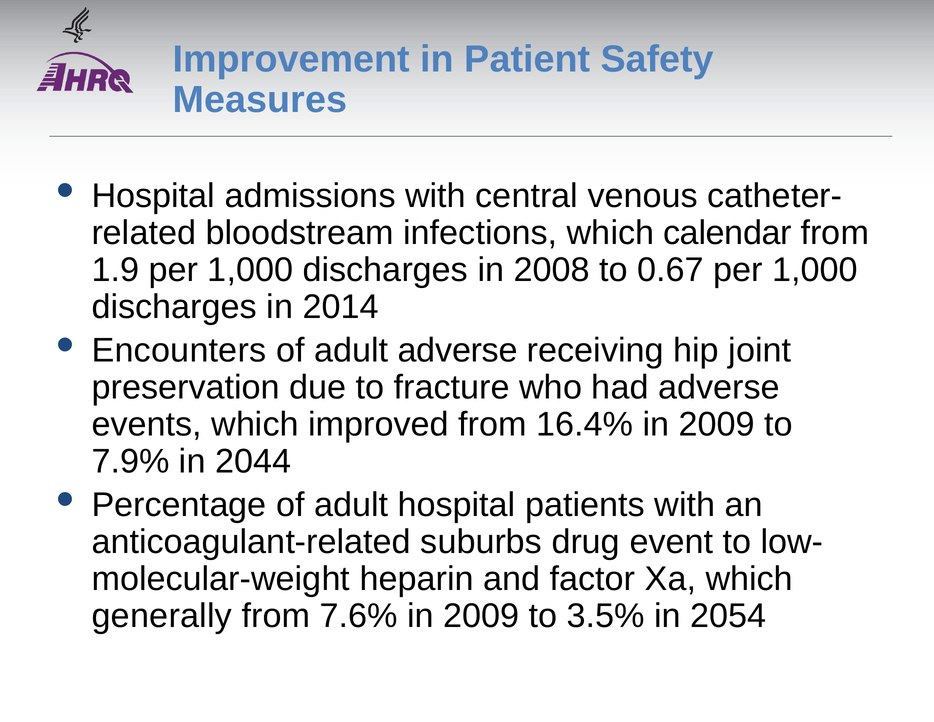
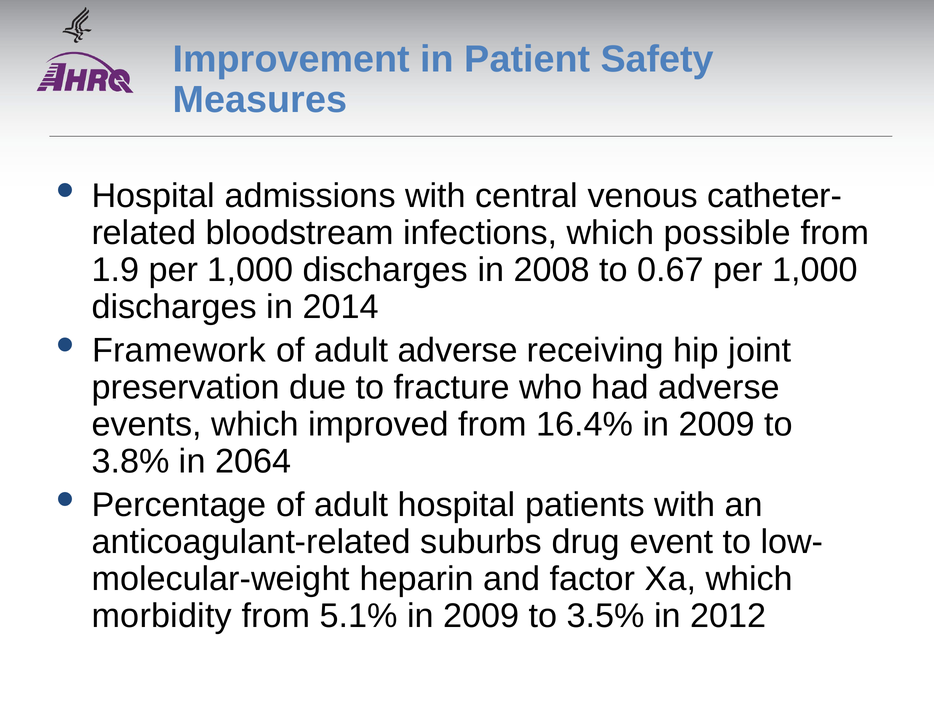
calendar: calendar -> possible (727, 233)
Encounters: Encounters -> Framework (179, 350)
7.9%: 7.9% -> 3.8% (131, 461)
2044: 2044 -> 2064 (253, 461)
generally: generally -> morbidity (162, 616)
7.6%: 7.6% -> 5.1% (359, 616)
2054: 2054 -> 2012 (728, 616)
